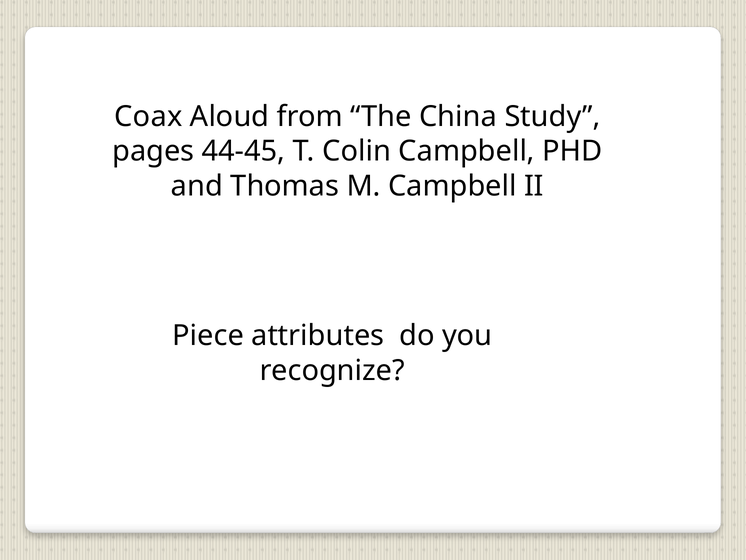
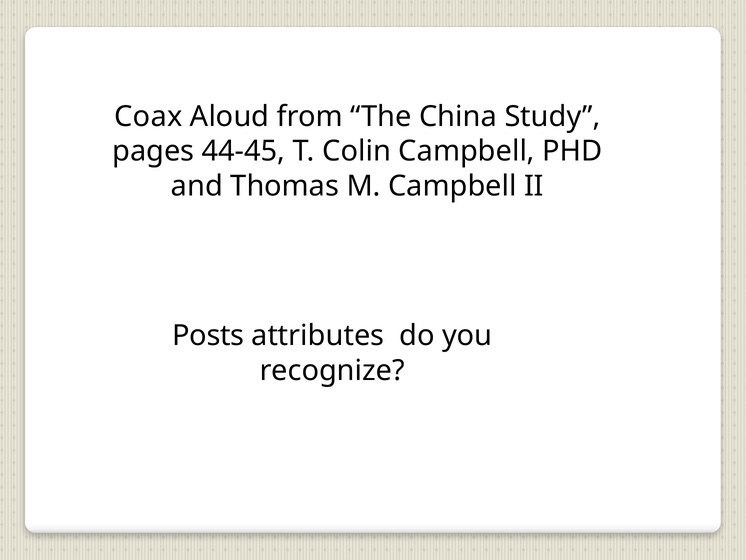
Piece: Piece -> Posts (208, 336)
